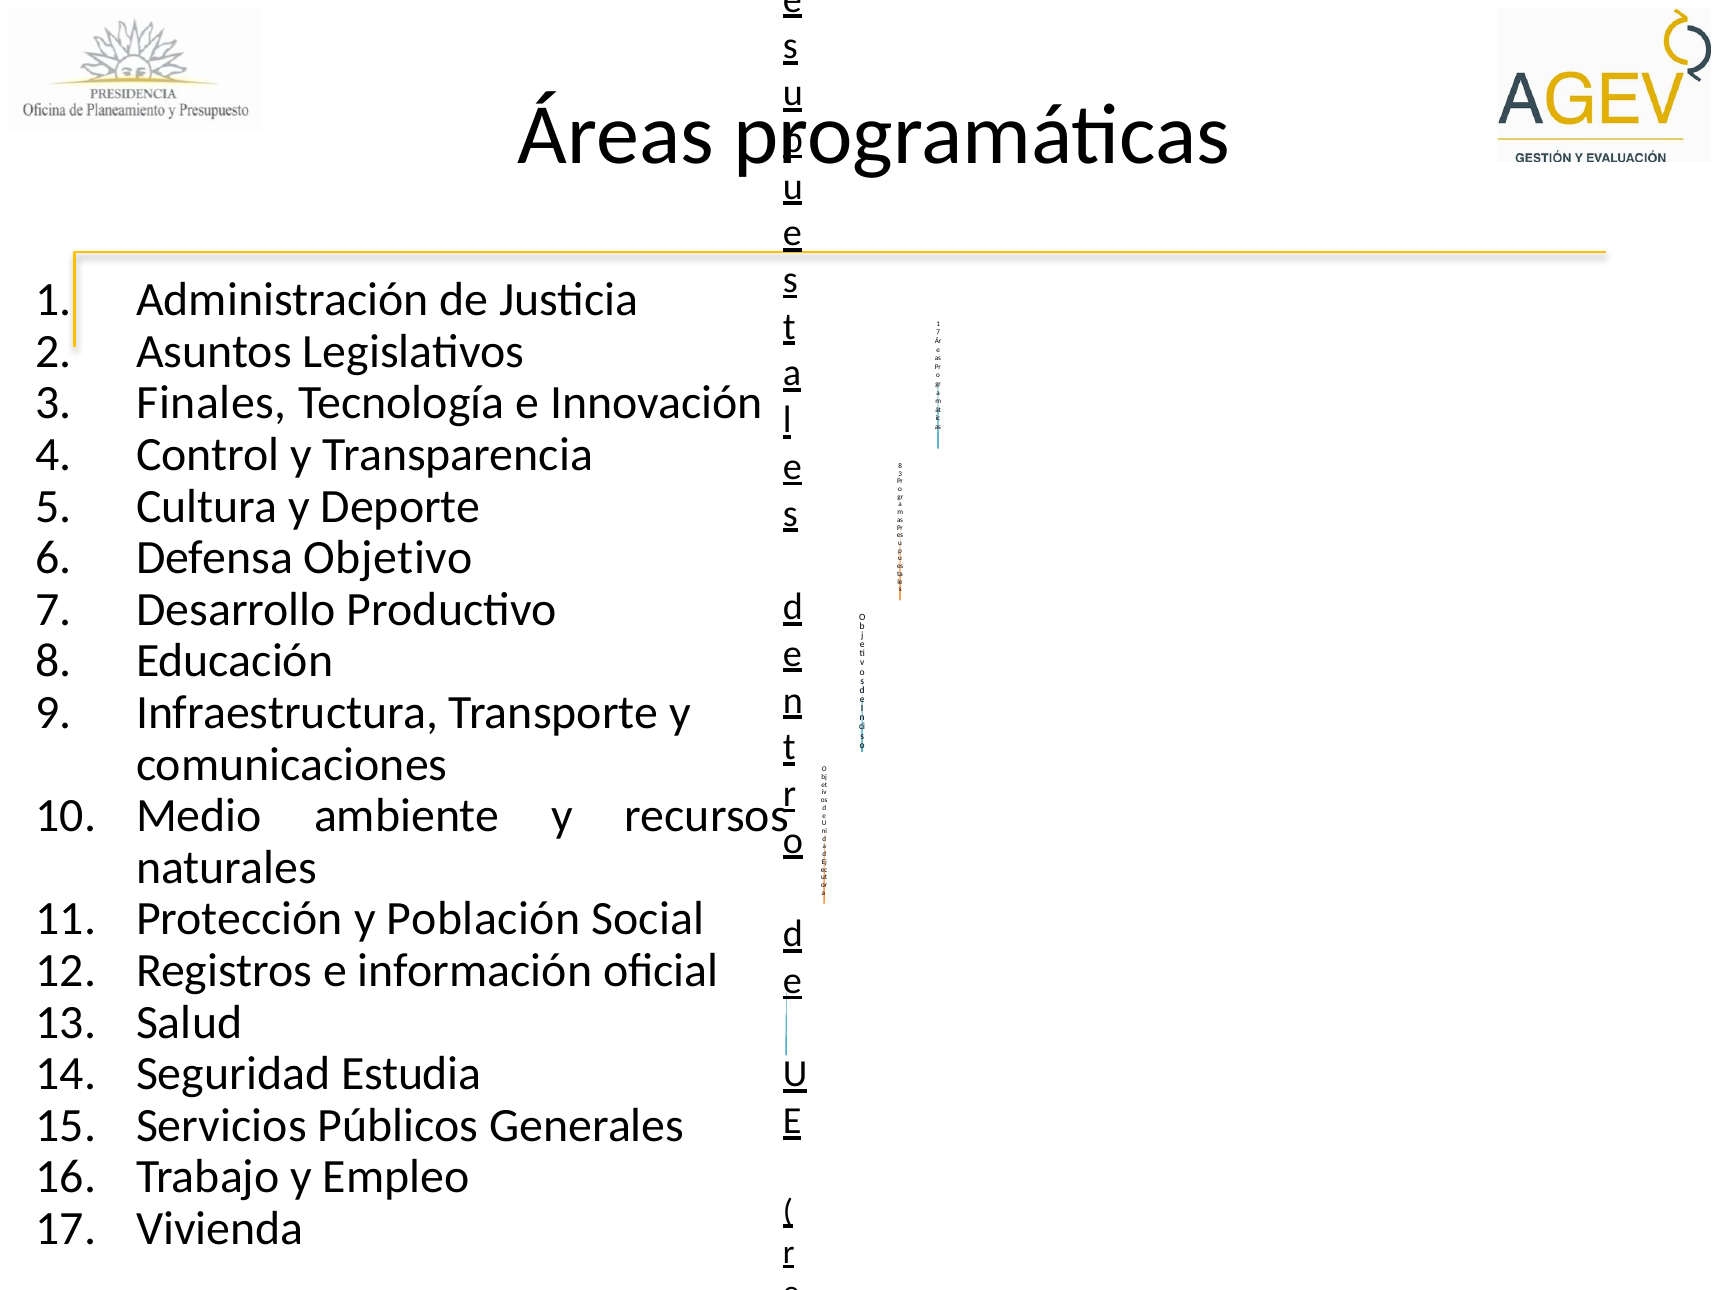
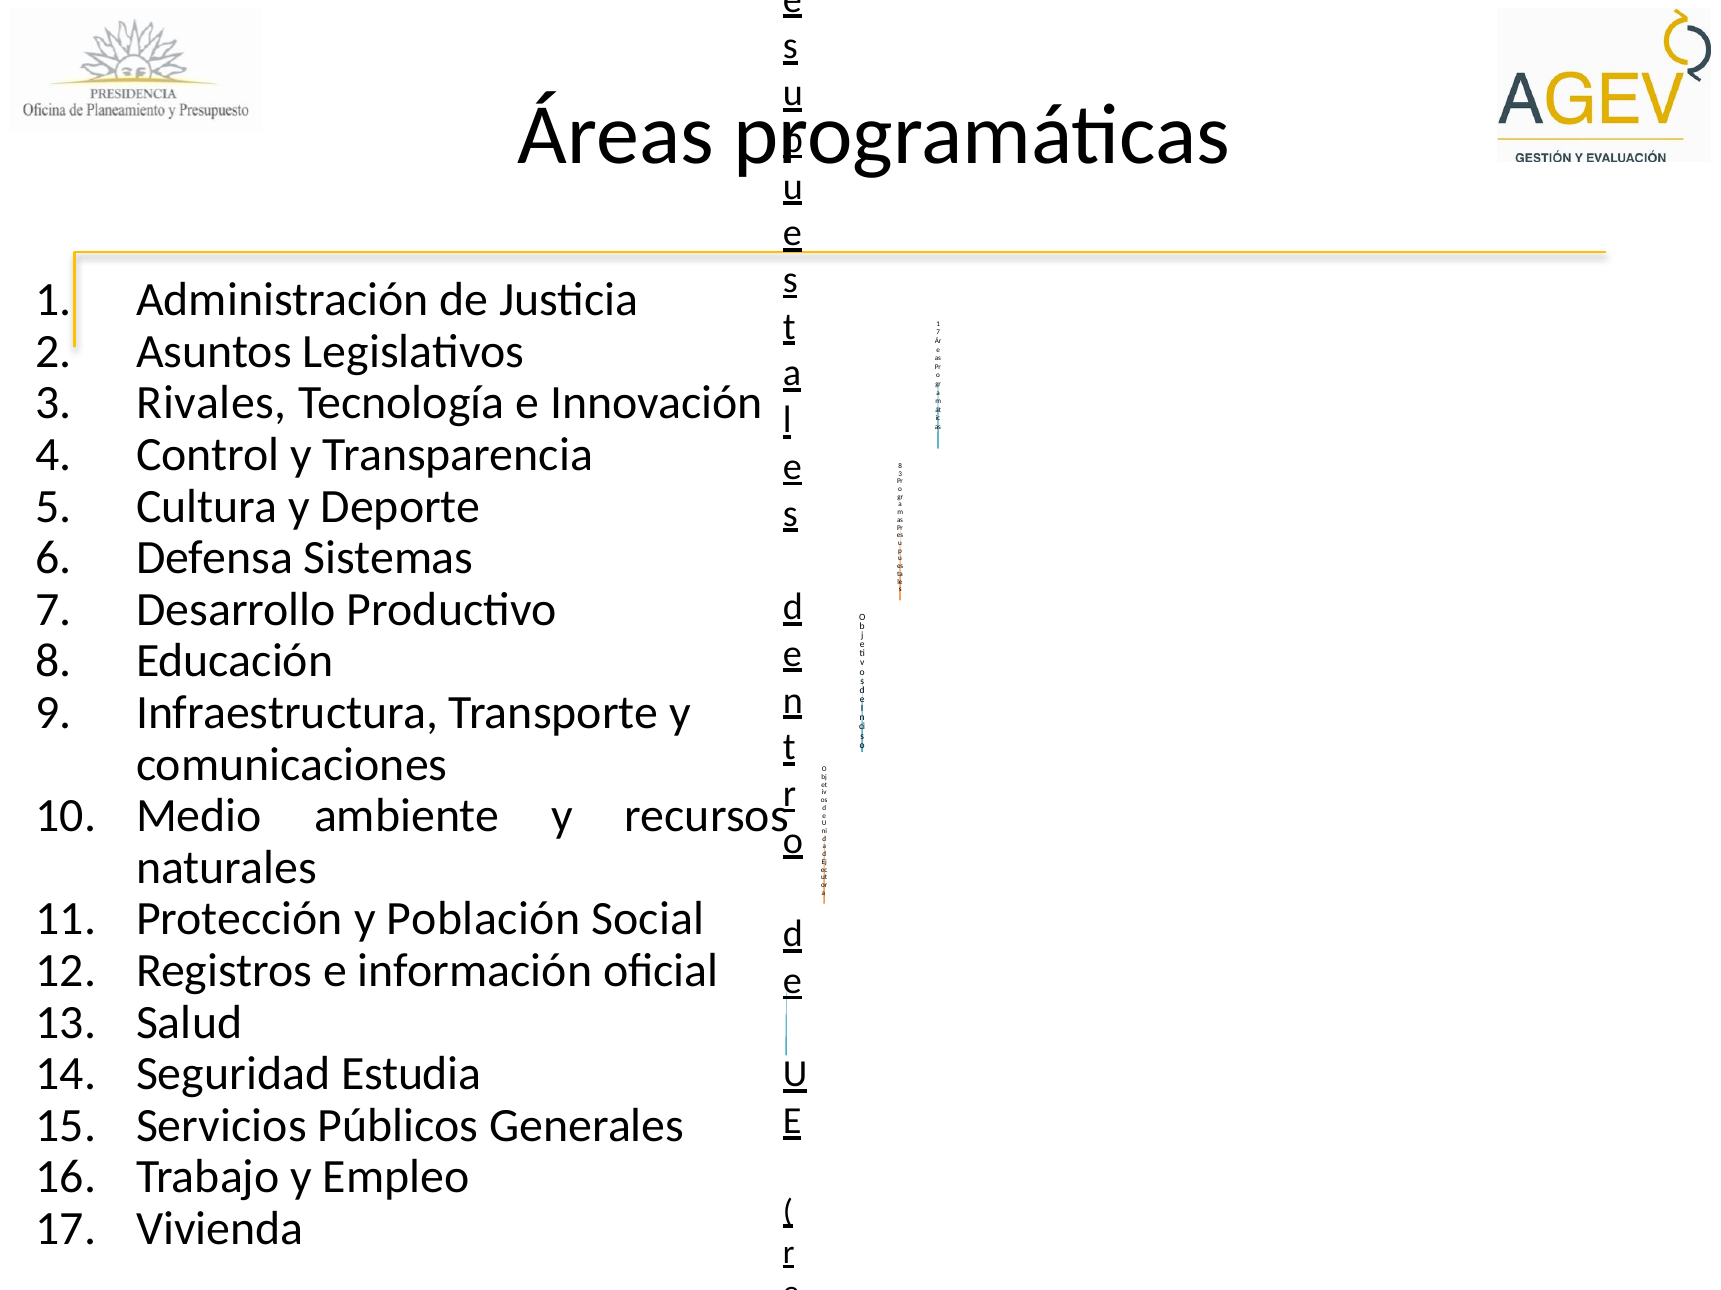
Finales: Finales -> Rivales (212, 403)
Objetivo: Objetivo -> Sistemas (389, 558)
